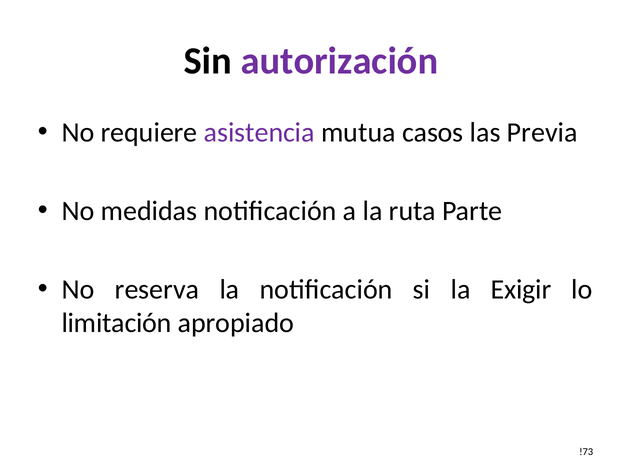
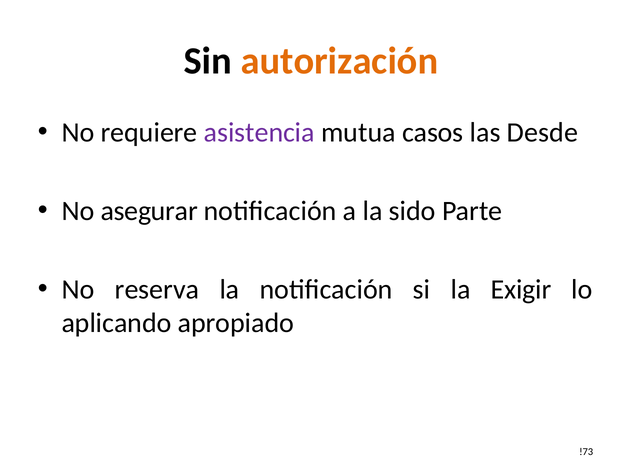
autorización colour: purple -> orange (340, 61)
Previa: Previa -> Desde (542, 132)
medidas: medidas -> asegurar (149, 211)
ruta: ruta -> sido (412, 211)
limitación: limitación -> aplicando (117, 323)
